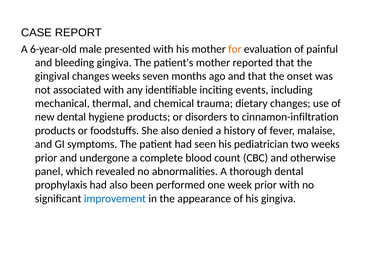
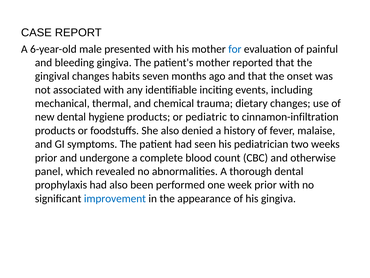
for colour: orange -> blue (235, 49)
changes weeks: weeks -> habits (126, 76)
disorders: disorders -> pediatric (206, 117)
